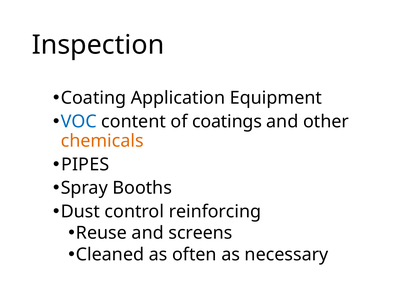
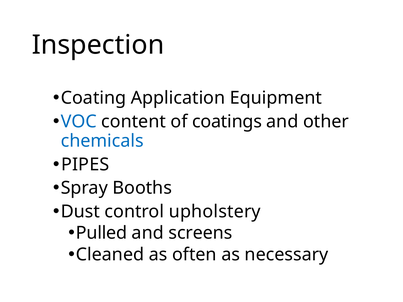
chemicals colour: orange -> blue (102, 141)
reinforcing: reinforcing -> upholstery (215, 212)
Reuse: Reuse -> Pulled (102, 233)
